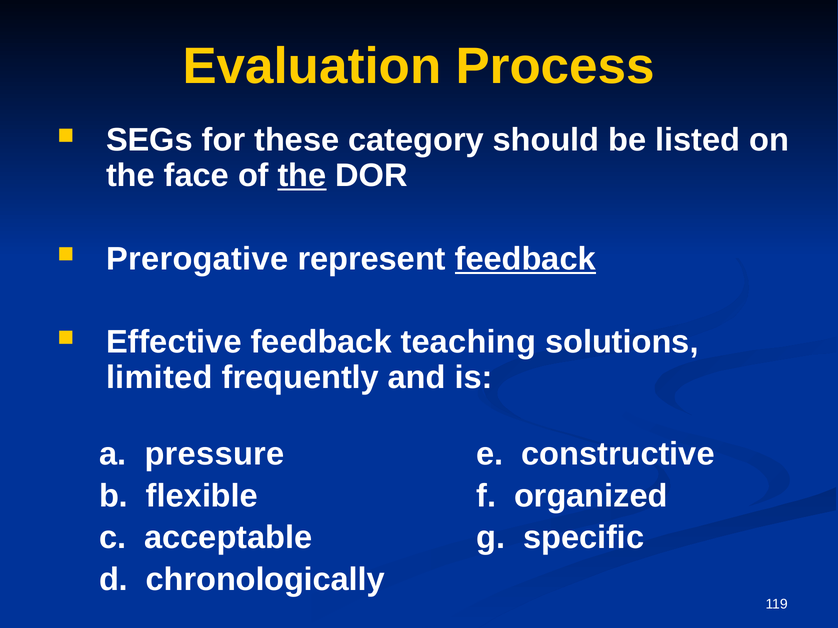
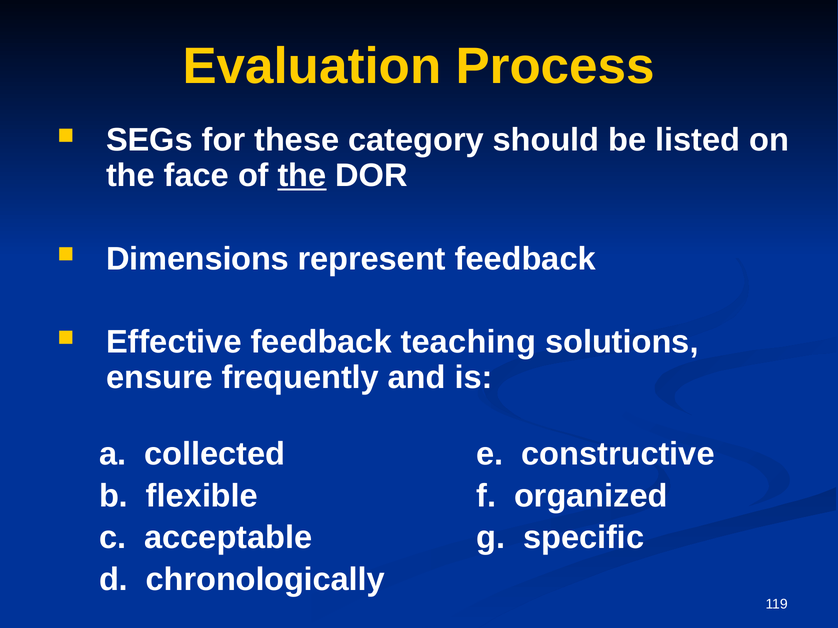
Prerogative: Prerogative -> Dimensions (198, 259)
feedback underline: present -> none (525, 259)
limited: limited -> ensure (159, 378)
pressure: pressure -> collected (215, 455)
